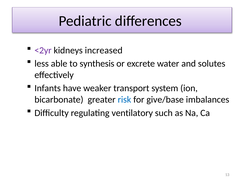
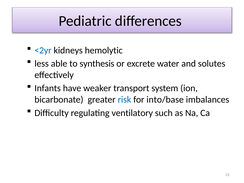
<2yr colour: purple -> blue (43, 50)
increased: increased -> hemolytic (104, 50)
give/base: give/base -> into/base (165, 100)
